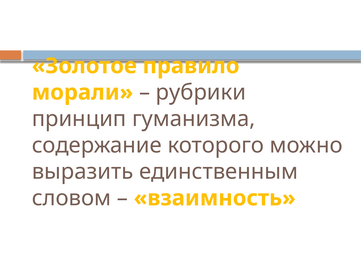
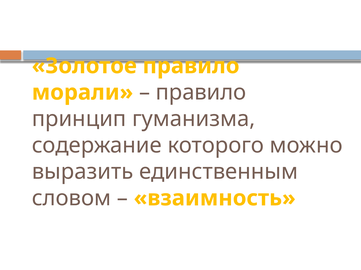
рубрики: рубрики -> правило (201, 93)
